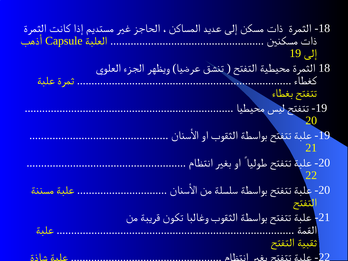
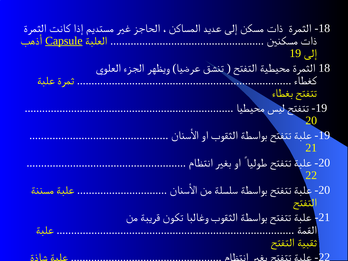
Capsule underline: none -> present (64, 41)
